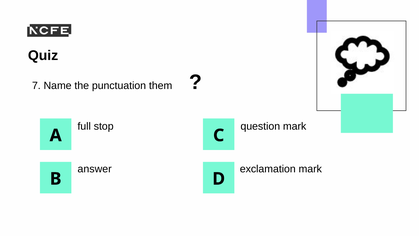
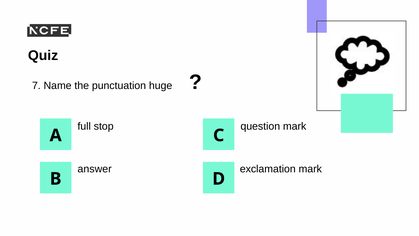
them: them -> huge (161, 86)
